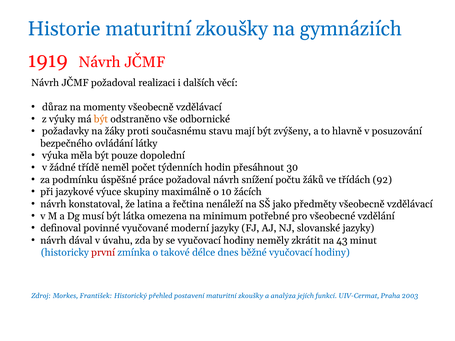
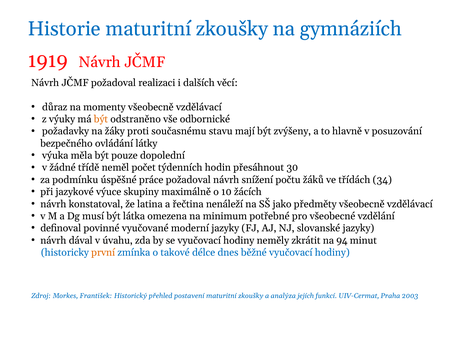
92: 92 -> 34 (382, 180)
43: 43 -> 94 (342, 241)
první colour: red -> orange (103, 253)
